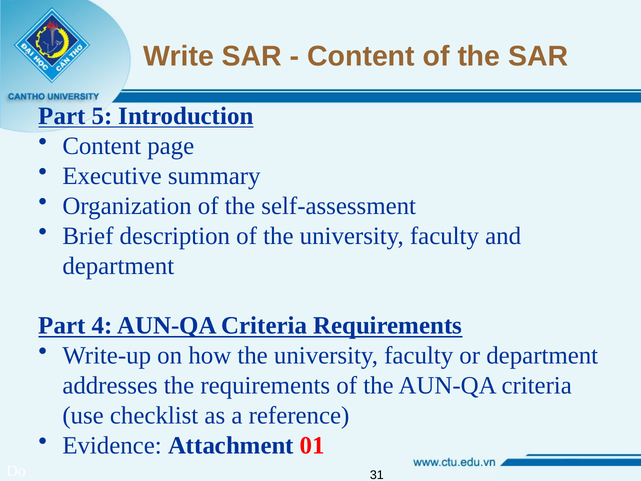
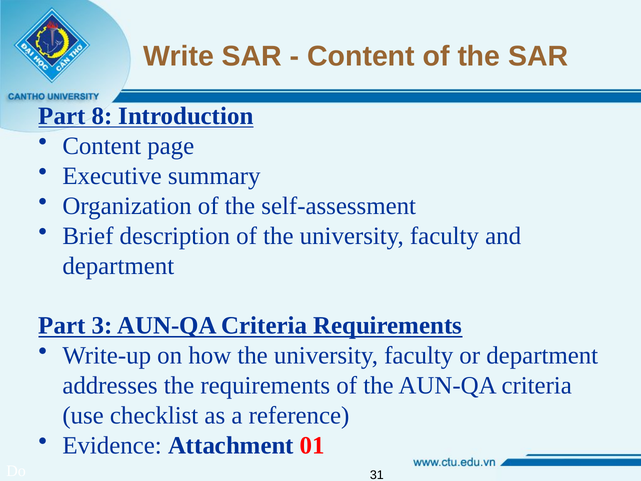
5: 5 -> 8 (102, 116)
4: 4 -> 3 (102, 326)
